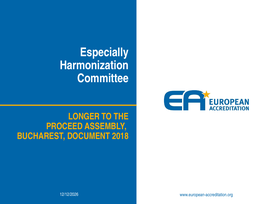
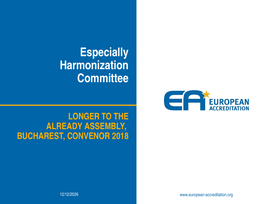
PROCEED: PROCEED -> ALREADY (64, 126)
DOCUMENT: DOCUMENT -> CONVENOR (89, 136)
